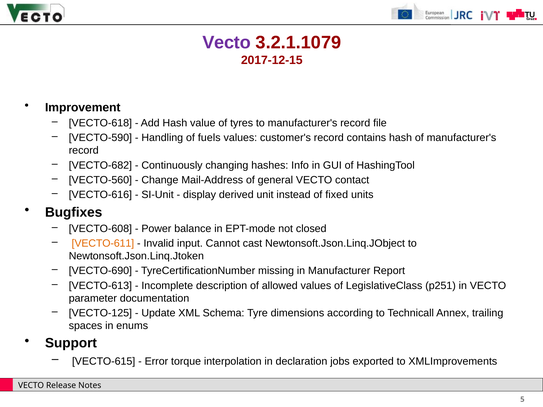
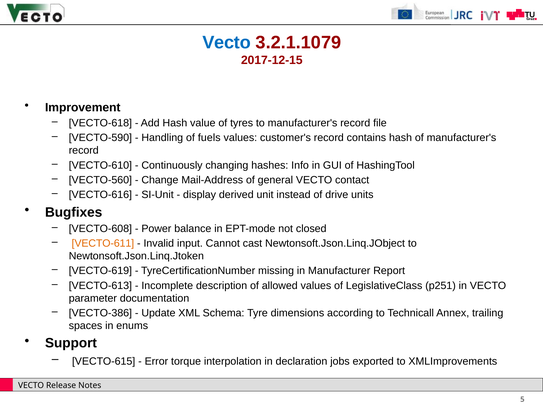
Vecto colour: purple -> blue (227, 43)
VECTO-682: VECTO-682 -> VECTO-610 (100, 165)
fixed: fixed -> drive (337, 195)
VECTO-690: VECTO-690 -> VECTO-619 (100, 271)
VECTO-125: VECTO-125 -> VECTO-386 (100, 313)
